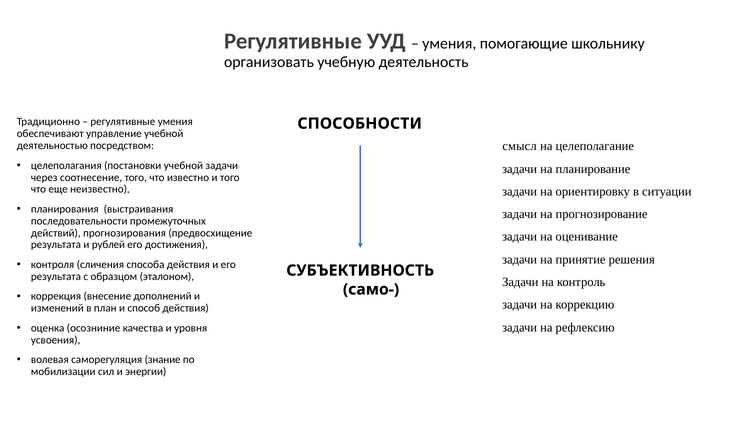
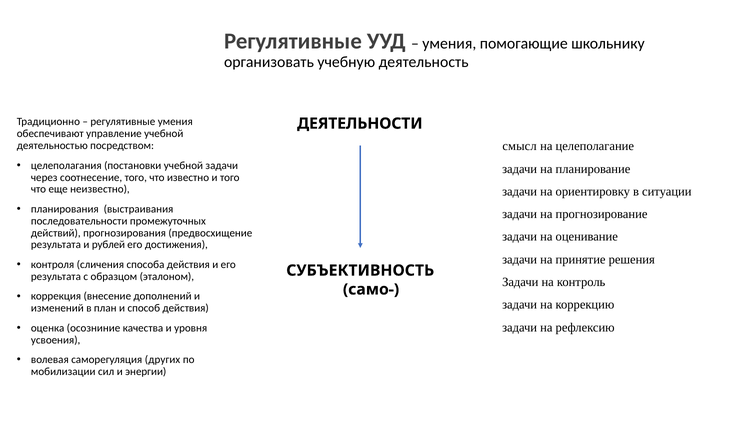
СПОСОБНОСТИ: СПОСОБНОСТИ -> ДЕЯТЕЛЬНОСТИ (360, 123)
знание: знание -> других (163, 359)
